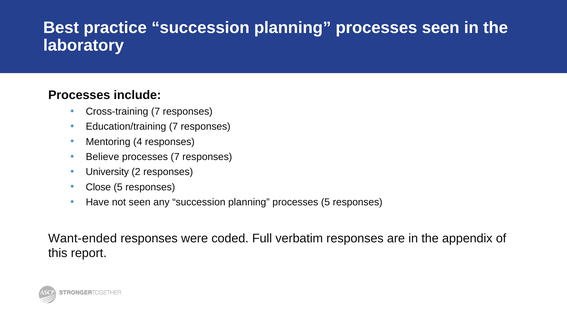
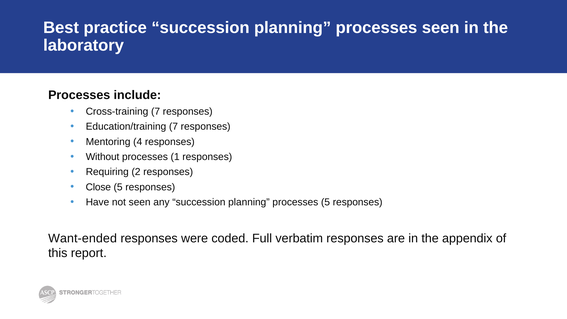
Believe: Believe -> Without (103, 157)
processes 7: 7 -> 1 (175, 157)
University: University -> Requiring (107, 172)
